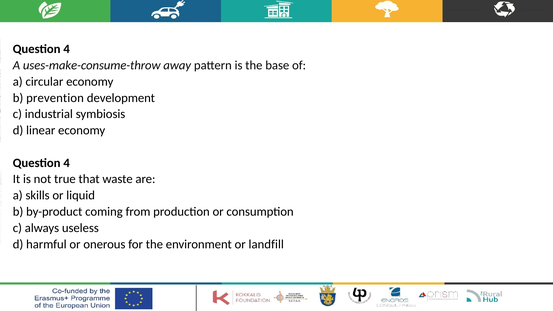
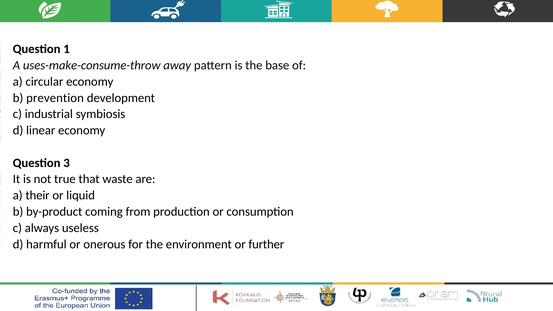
4: 4 -> 1 (67, 49)
4: 4 -> 3 (67, 163)
skills: skills -> their (38, 195)
landfill: landfill -> further (266, 244)
